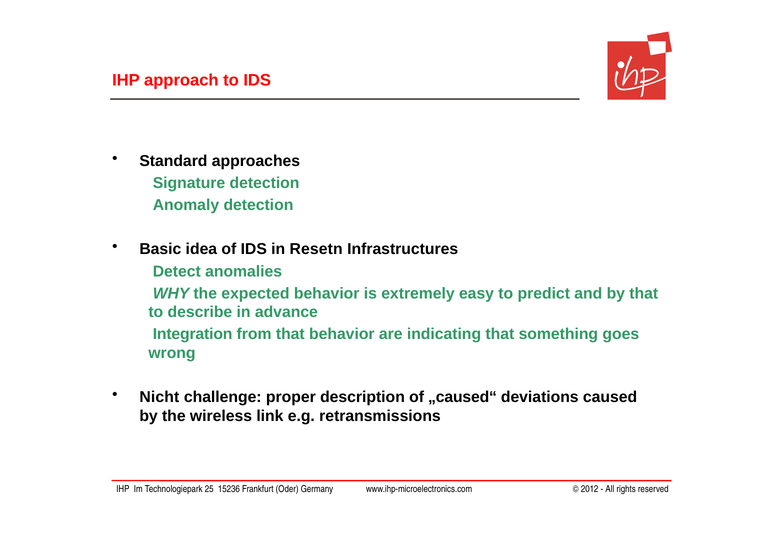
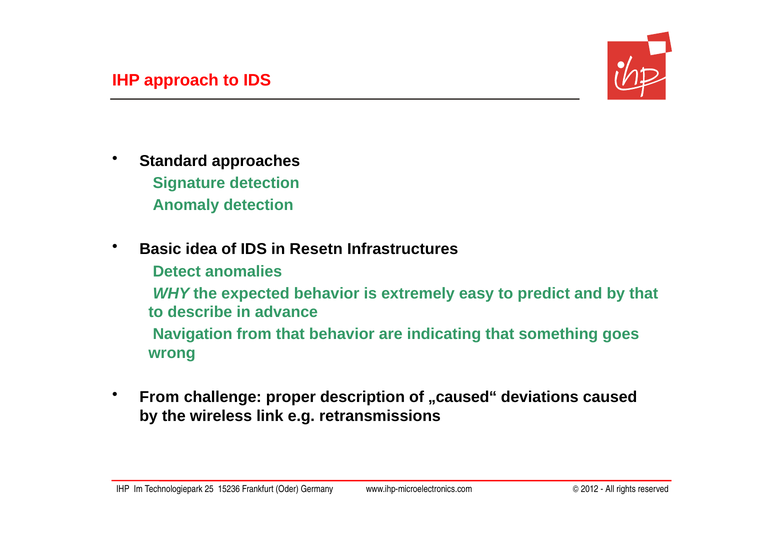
Integration: Integration -> Navigation (193, 334)
Nicht: Nicht -> From (159, 397)
